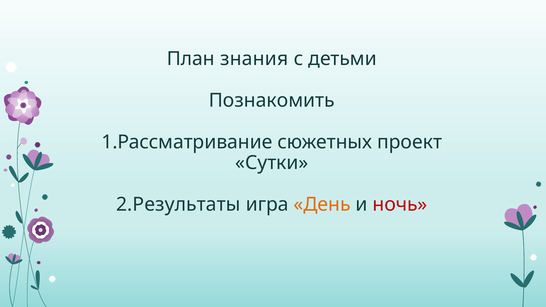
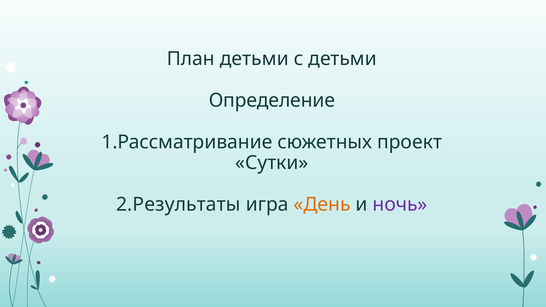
План знания: знания -> детьми (254, 59)
Познакомить: Познакомить -> Определение (272, 100)
ночь colour: red -> purple (400, 205)
